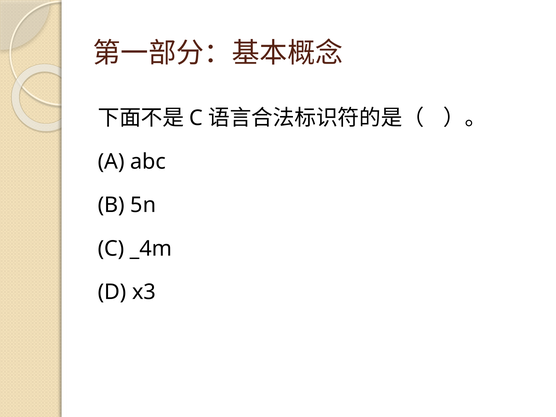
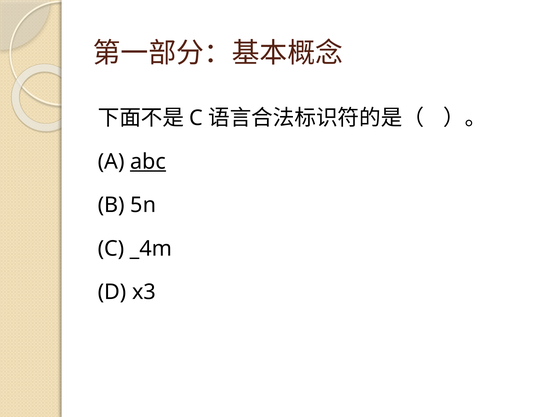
abc underline: none -> present (148, 162)
